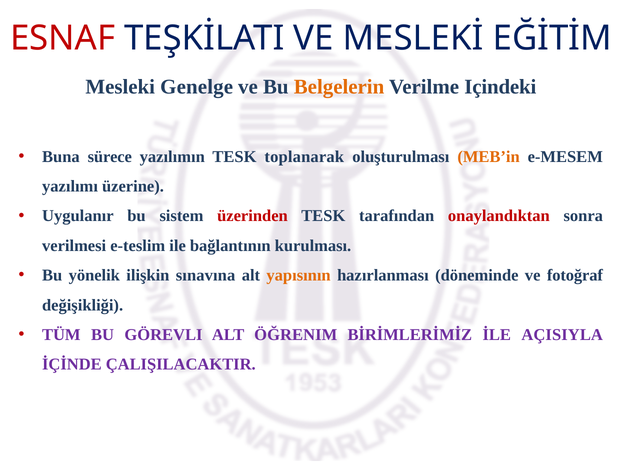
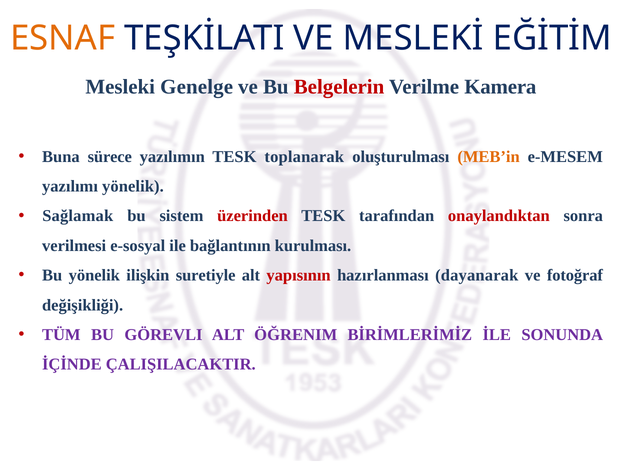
ESNAF colour: red -> orange (63, 38)
Belgelerin colour: orange -> red (339, 87)
Içindeki: Içindeki -> Kamera (500, 87)
yazılımı üzerine: üzerine -> yönelik (133, 186)
Uygulanır: Uygulanır -> Sağlamak (78, 216)
e-teslim: e-teslim -> e-sosyal (138, 246)
sınavına: sınavına -> suretiyle (206, 276)
yapısının colour: orange -> red (299, 276)
döneminde: döneminde -> dayanarak (477, 276)
AÇISIYLA: AÇISIYLA -> SONUNDA (562, 335)
